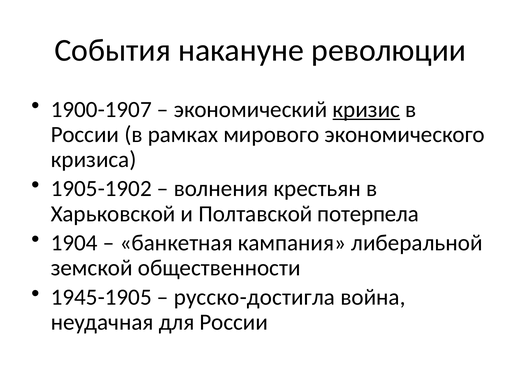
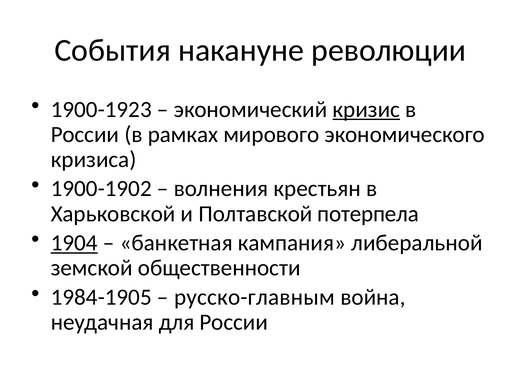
1900-1907: 1900-1907 -> 1900-1923 (101, 109)
1905-1902: 1905-1902 -> 1900-1902 (101, 189)
1904 underline: none -> present (74, 243)
1945-1905: 1945-1905 -> 1984-1905 (101, 297)
русско-достигла: русско-достигла -> русско-главным (254, 297)
